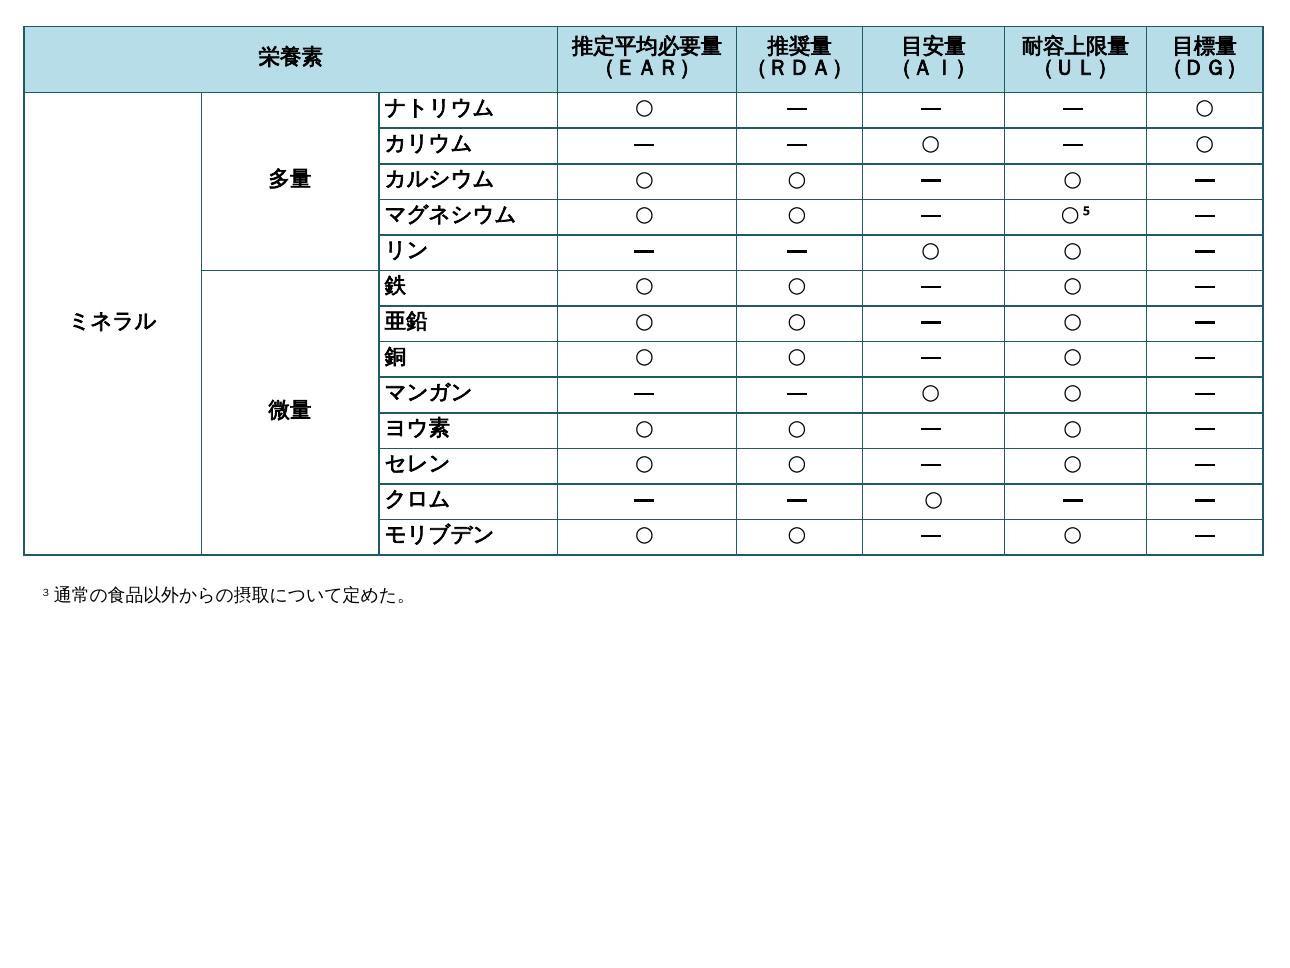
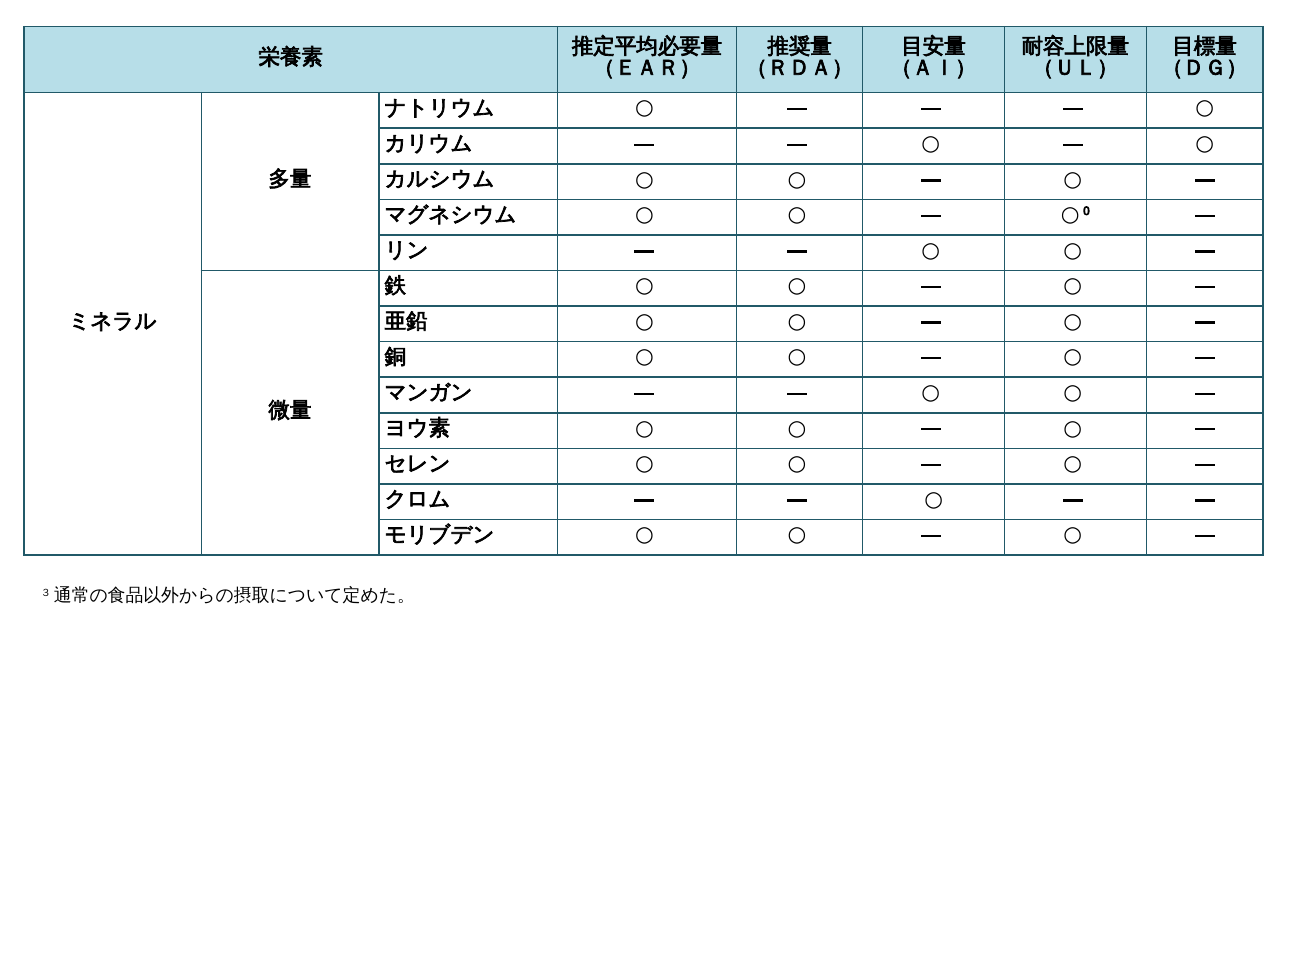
5: 5 -> 0 (1086, 211)
